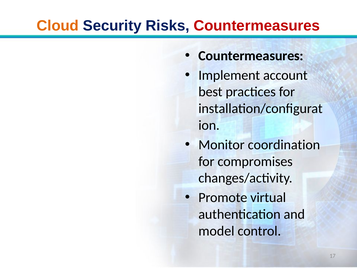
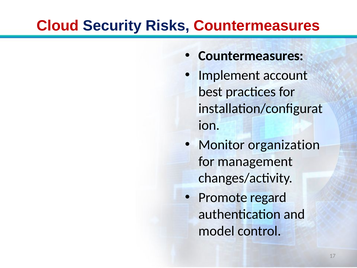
Cloud colour: orange -> red (58, 26)
coordination: coordination -> organization (284, 145)
compromises: compromises -> management (255, 161)
virtual: virtual -> regard (268, 197)
